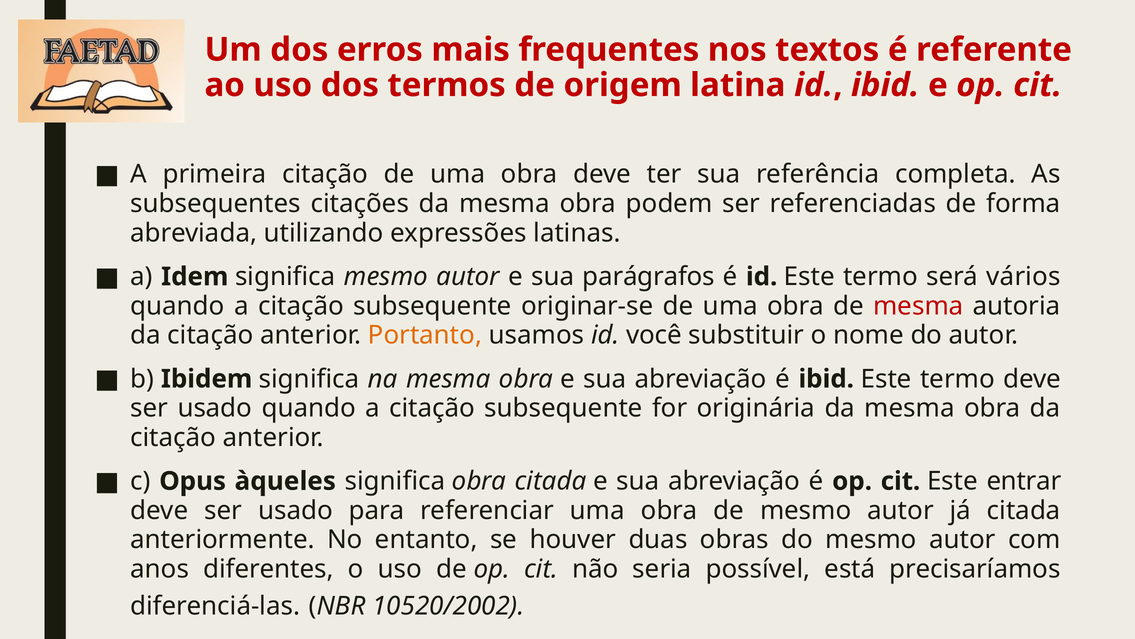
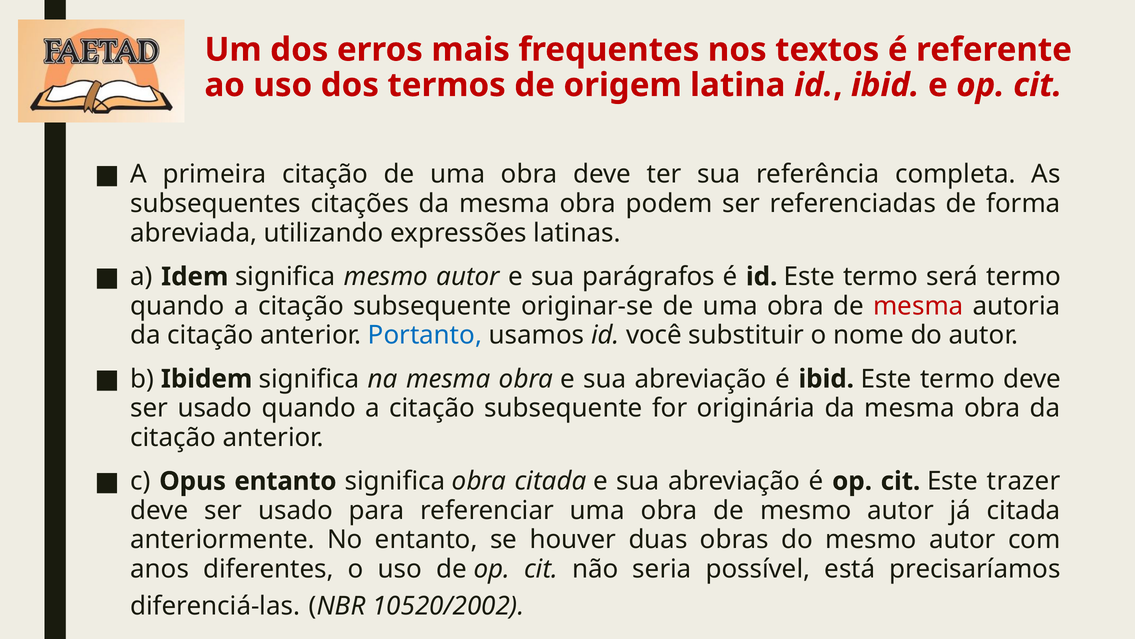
será vários: vários -> termo (1024, 276)
Portanto colour: orange -> blue (425, 335)
Opus àqueles: àqueles -> entanto (285, 481)
entrar: entrar -> trazer (1024, 481)
